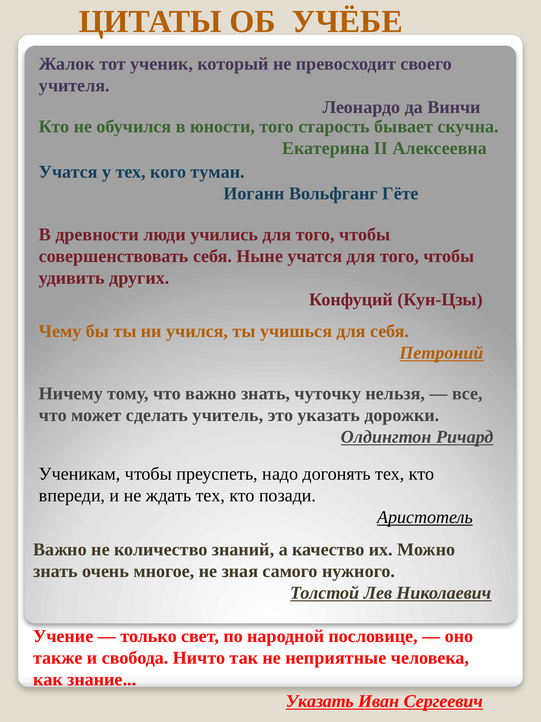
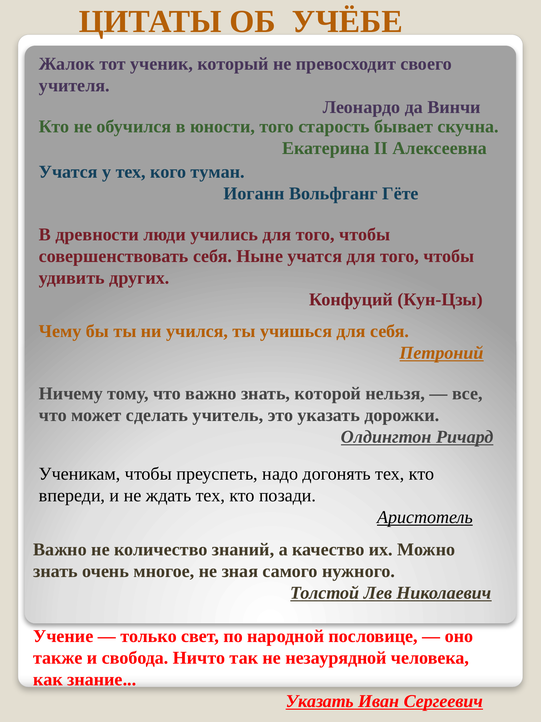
чуточку: чуточку -> которой (328, 393)
неприятные: неприятные -> незаурядной (336, 657)
